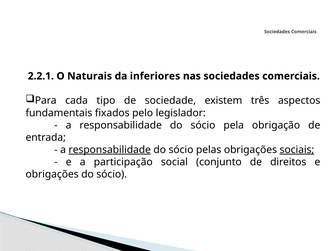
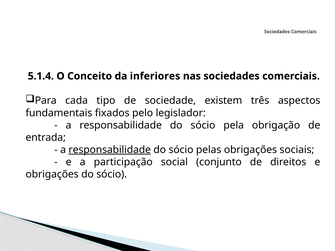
2.2.1: 2.2.1 -> 5.1.4 (41, 76)
Naturais: Naturais -> Conceito (90, 76)
sociais underline: present -> none (297, 150)
